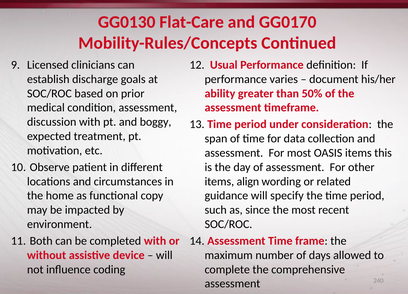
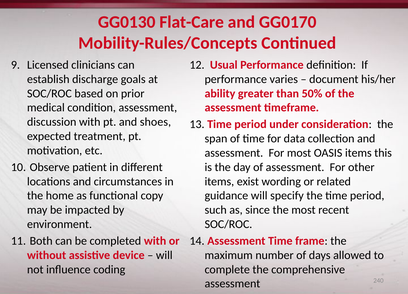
boggy: boggy -> shoes (155, 122)
align: align -> exist (248, 181)
